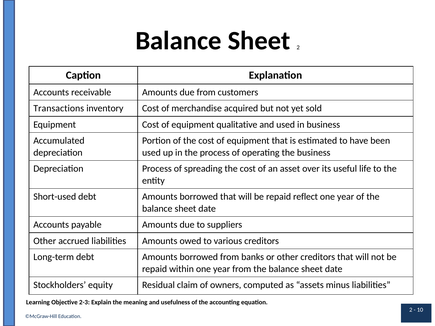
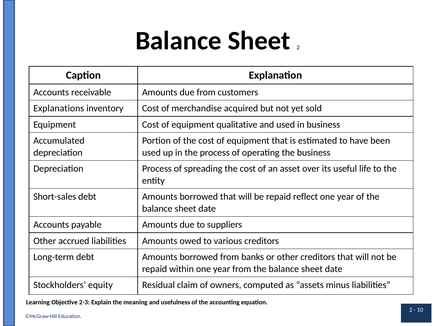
Transactions: Transactions -> Explanations (59, 108)
Short-used: Short-used -> Short-sales (55, 197)
